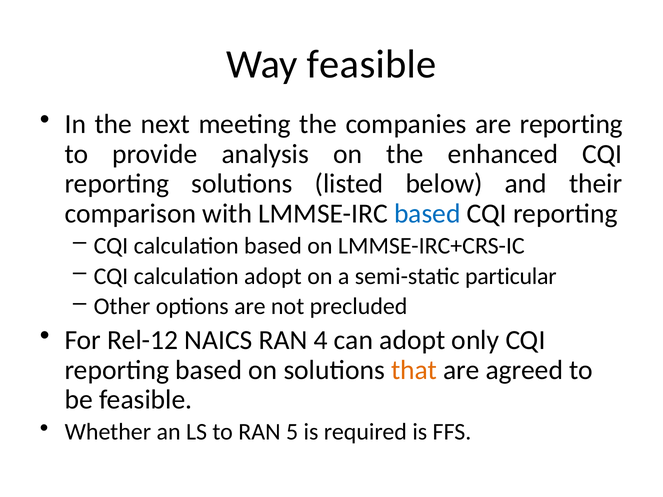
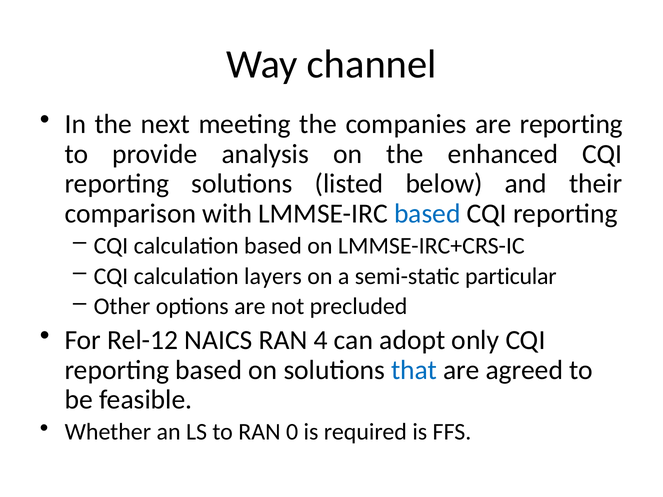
Way feasible: feasible -> channel (372, 64)
calculation adopt: adopt -> layers (273, 276)
that colour: orange -> blue (414, 370)
5: 5 -> 0 (292, 432)
